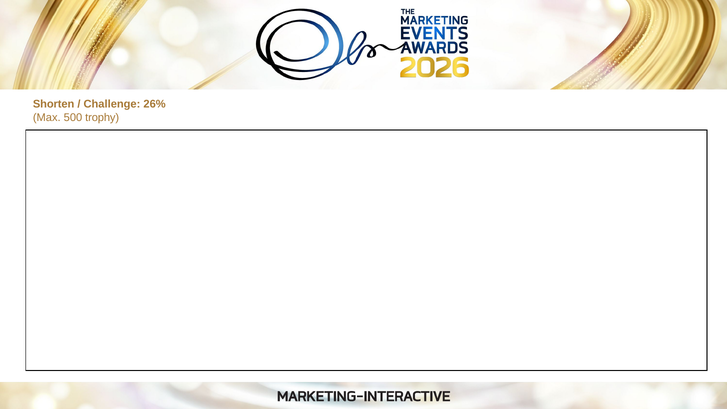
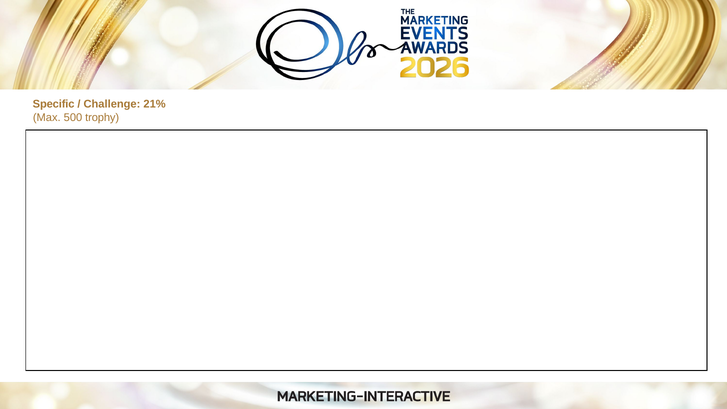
Shorten: Shorten -> Specific (54, 104)
26%: 26% -> 21% (155, 104)
